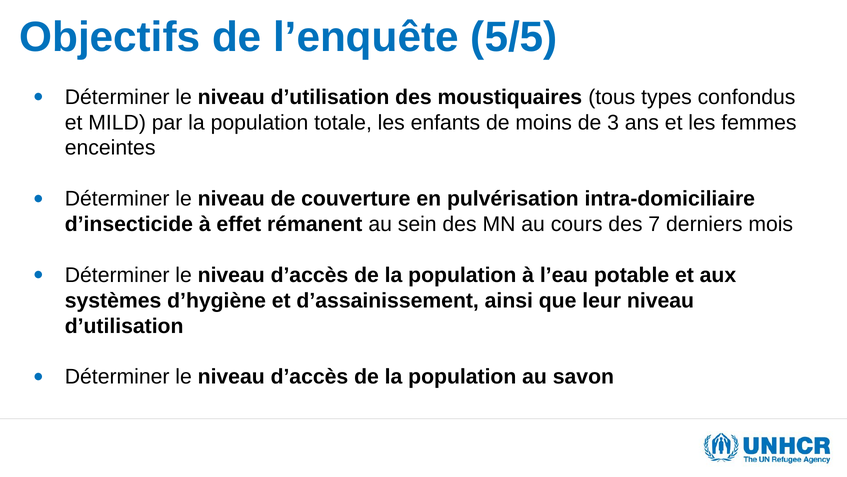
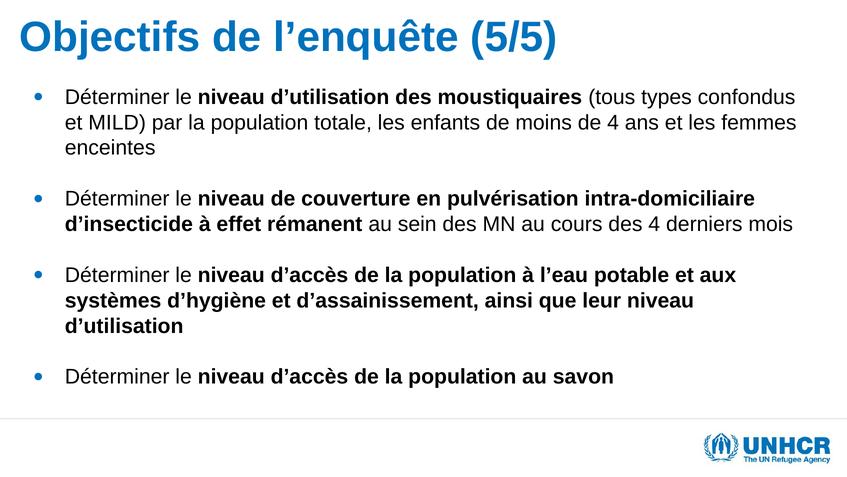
de 3: 3 -> 4 (613, 122)
des 7: 7 -> 4 (654, 224)
